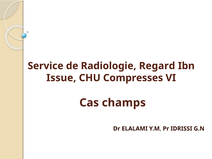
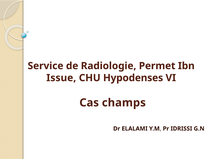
Regard: Regard -> Permet (157, 66)
Compresses: Compresses -> Hypodenses (133, 78)
